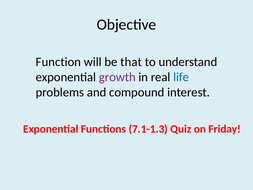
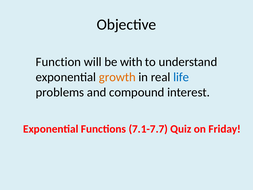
that: that -> with (131, 62)
growth colour: purple -> orange (117, 77)
7.1-1.3: 7.1-1.3 -> 7.1-7.7 (148, 129)
